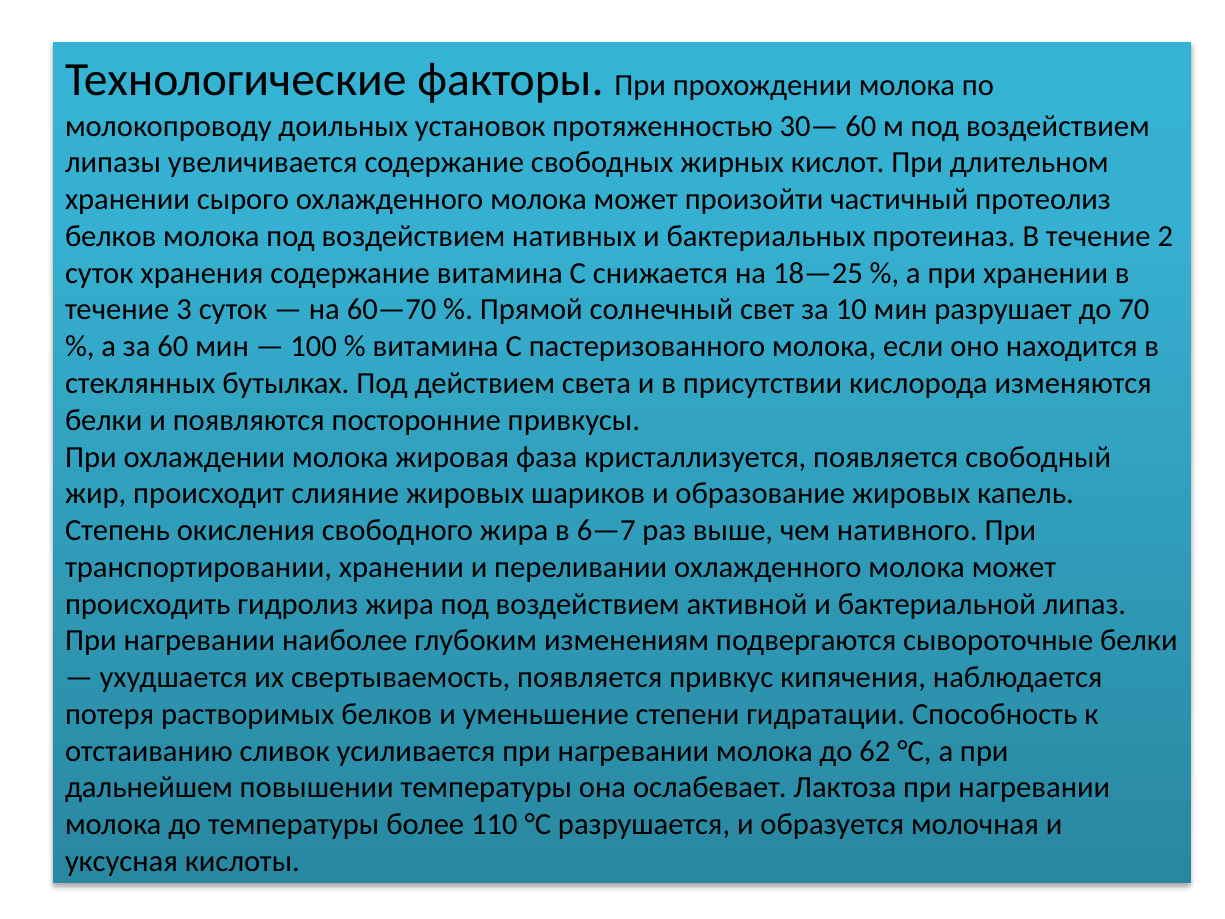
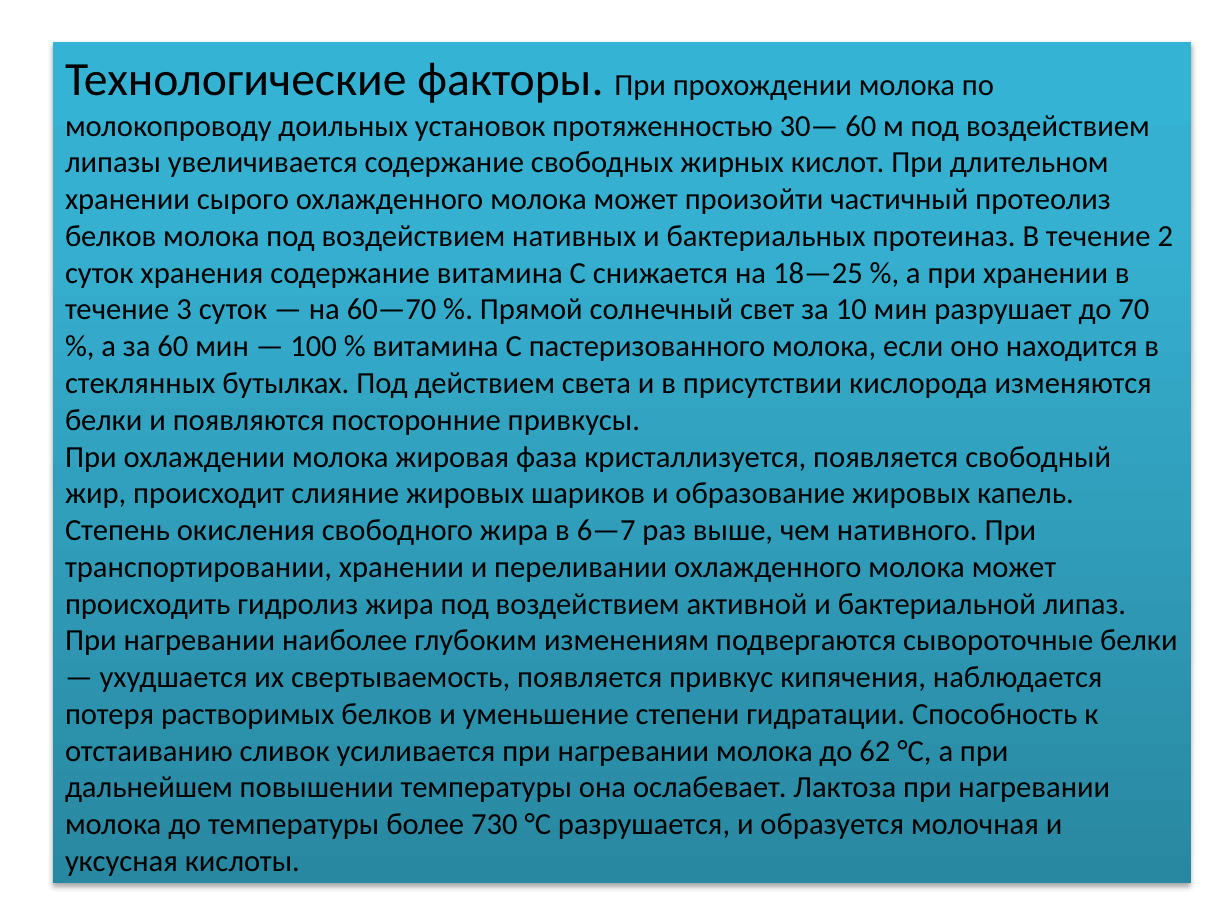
110: 110 -> 730 (494, 824)
